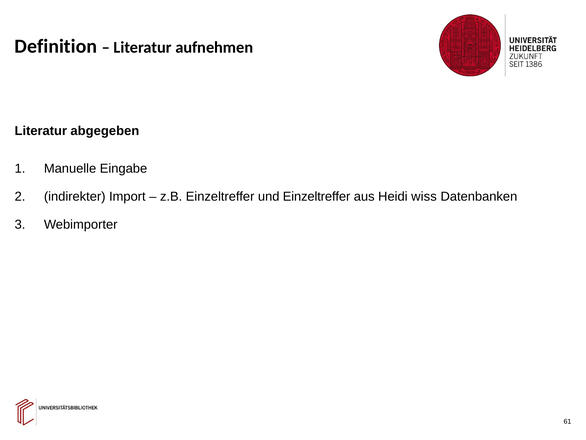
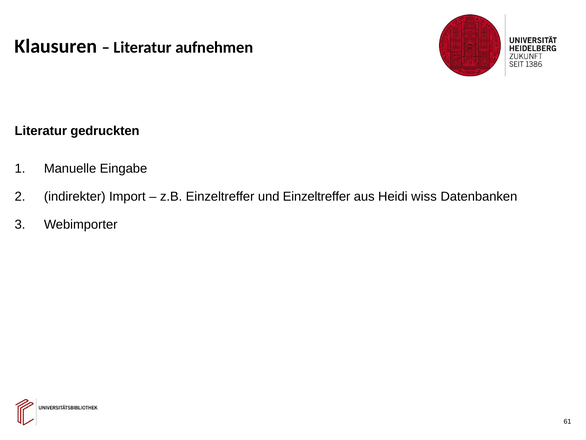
Definition: Definition -> Klausuren (56, 46)
abgegeben: abgegeben -> gedruckten (105, 131)
